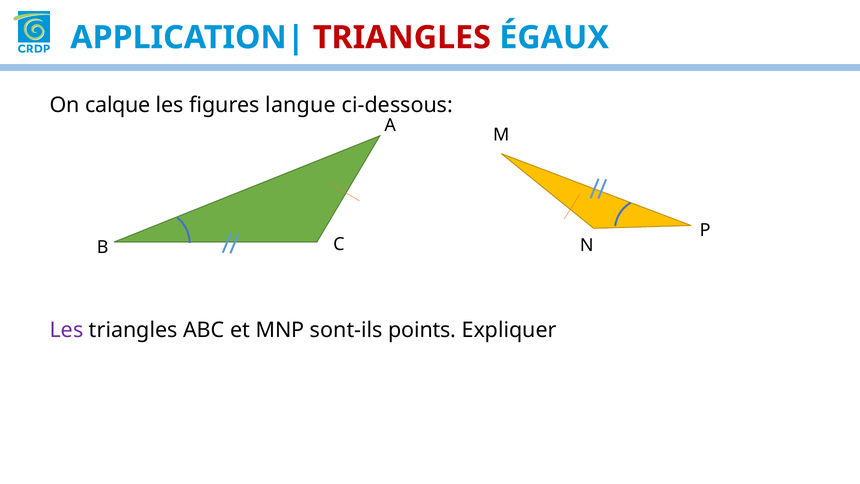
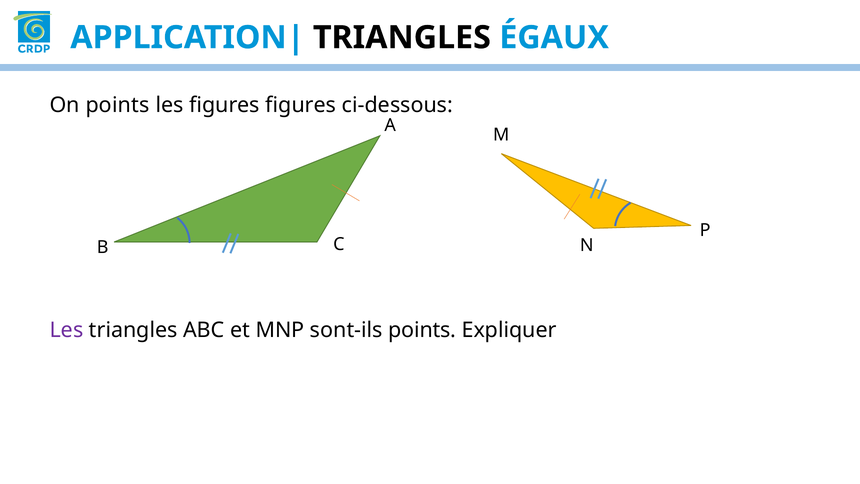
TRIANGLES colour: red -> black (402, 38)
On calque: calque -> points (118, 105)
figures langue: langue -> figures (301, 105)
